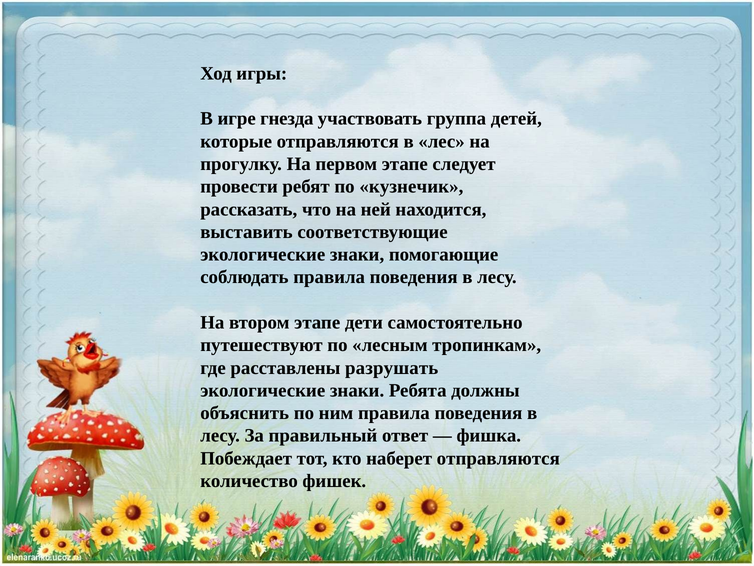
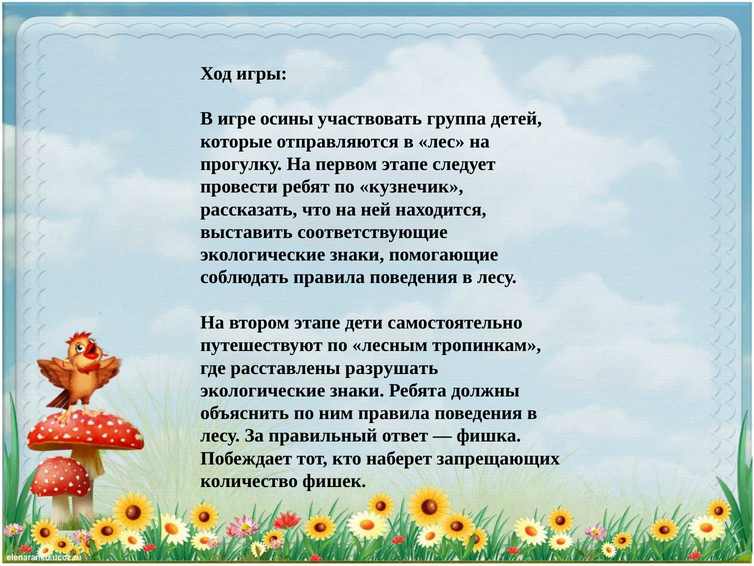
гнезда: гнезда -> осины (287, 119)
наберет отправляются: отправляются -> запрещающих (498, 458)
